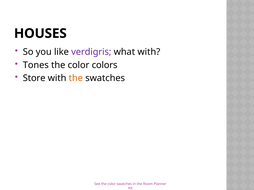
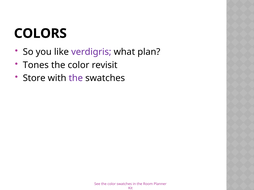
HOUSES: HOUSES -> COLORS (40, 34)
what with: with -> plan (149, 52)
colors: colors -> revisit (105, 65)
the colour: orange -> purple (76, 78)
